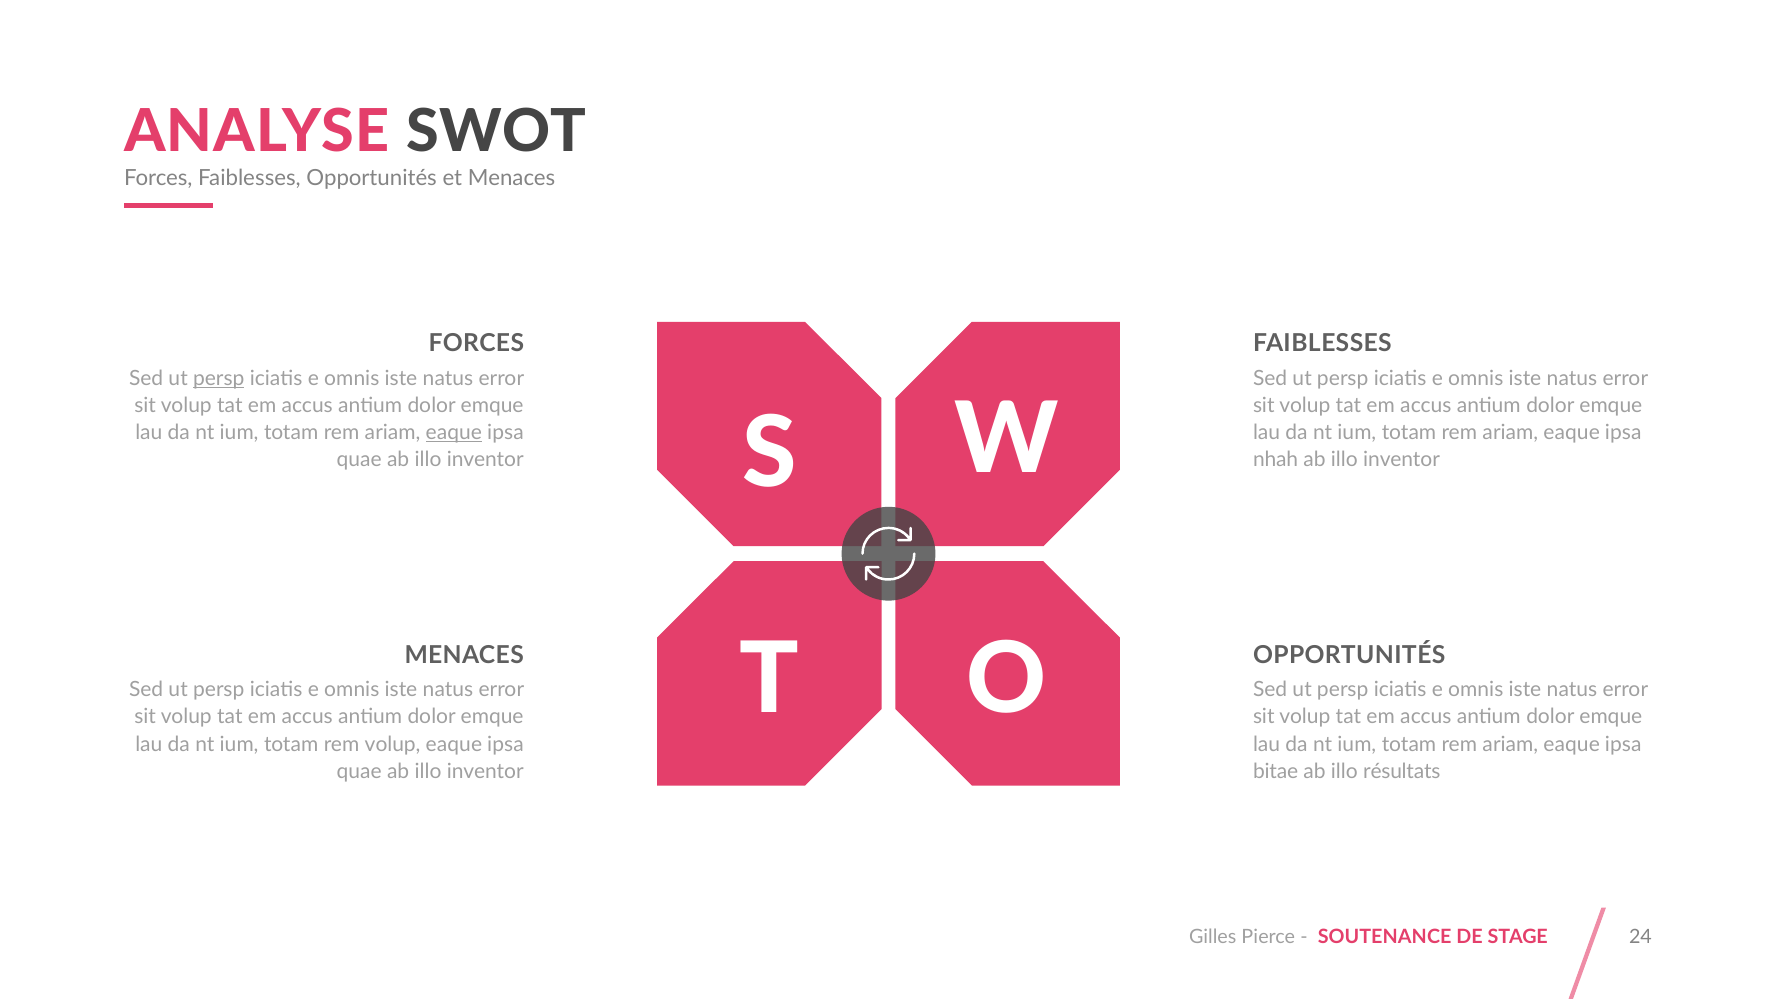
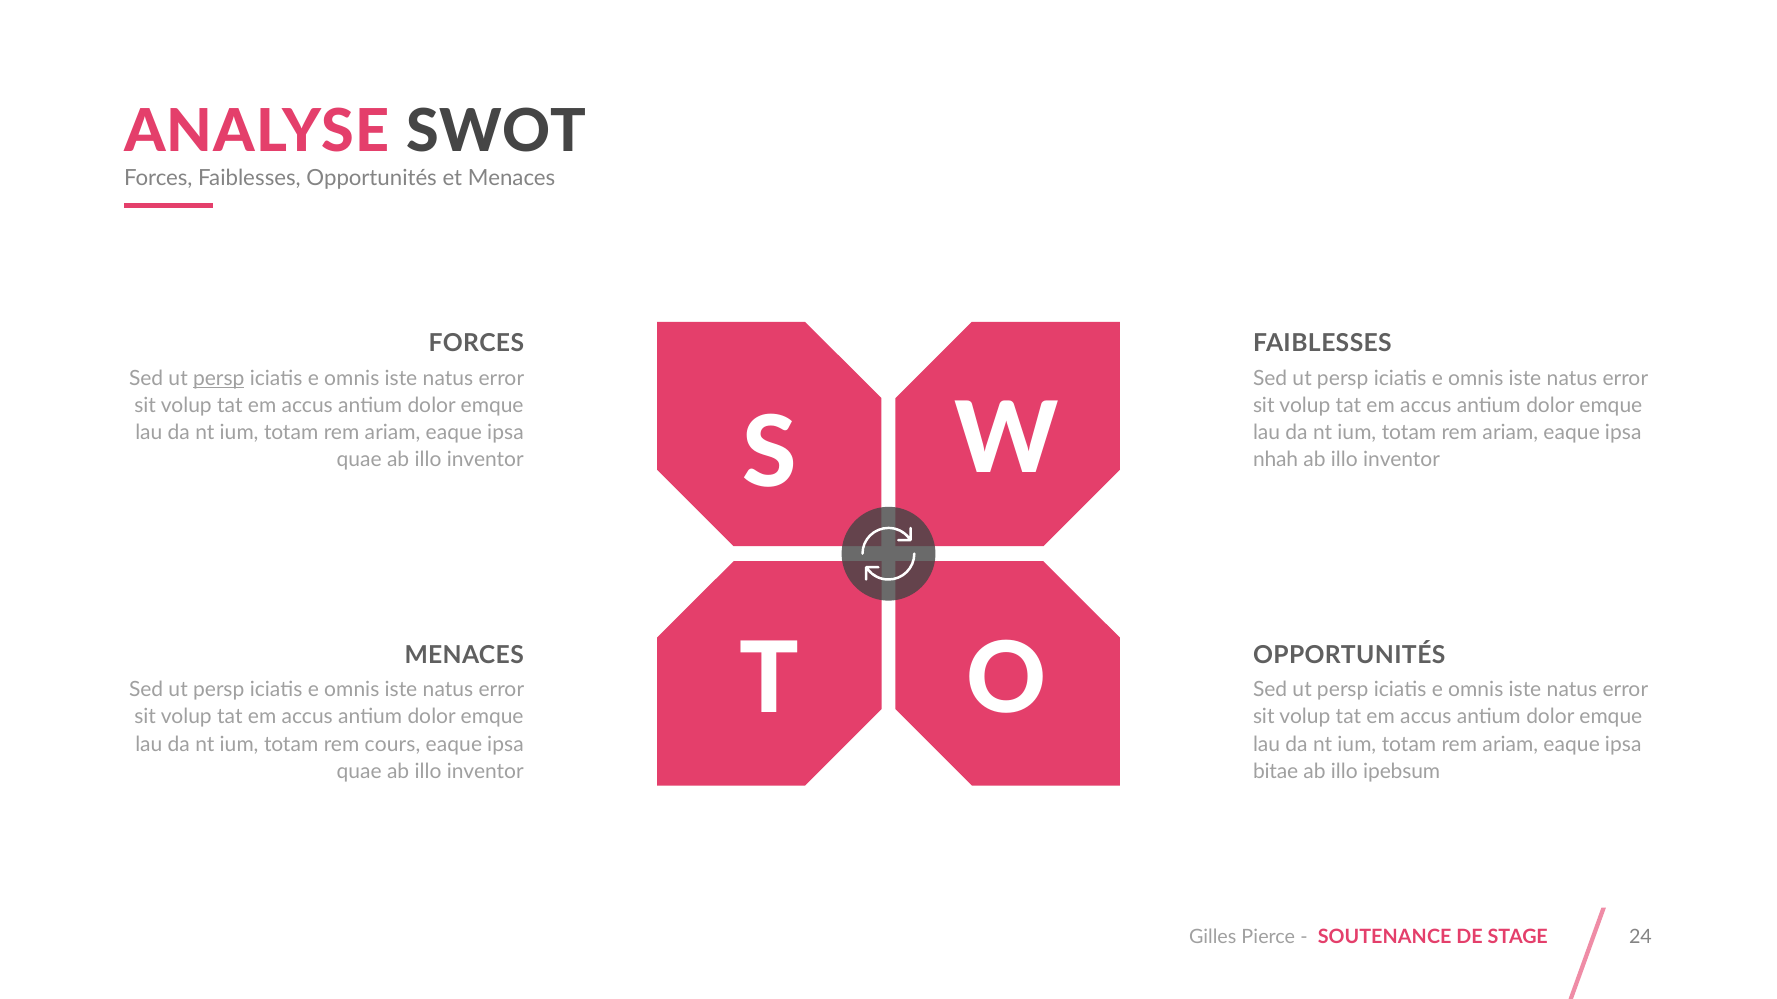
eaque underline: present -> none (454, 433)
rem volup: volup -> cours (393, 745)
résultats: résultats -> ipebsum (1402, 772)
